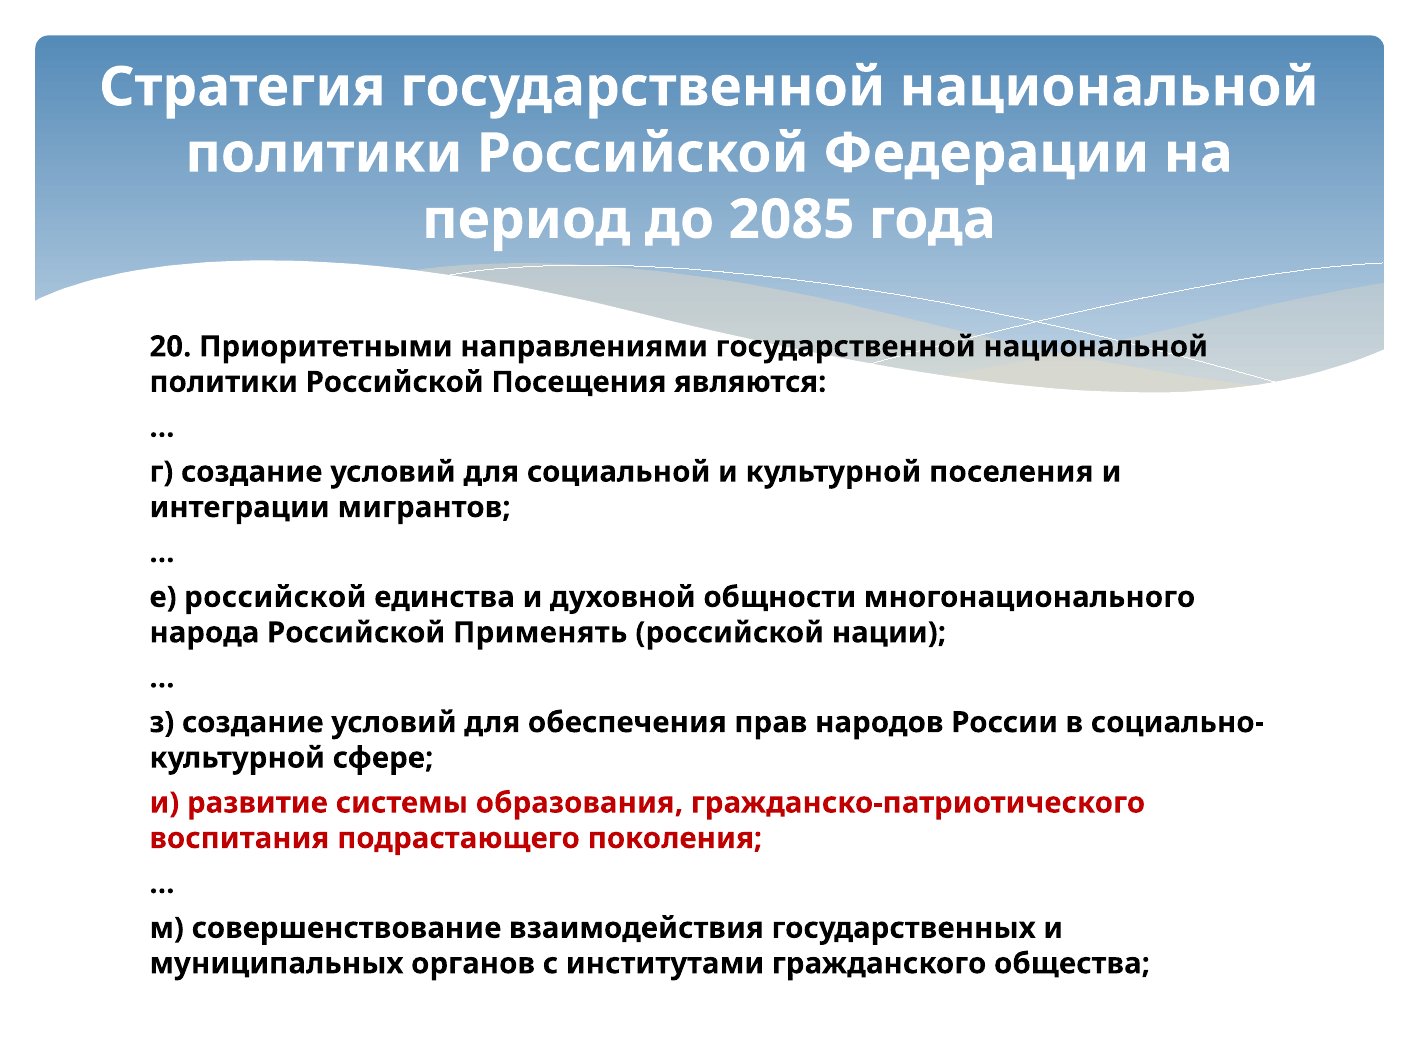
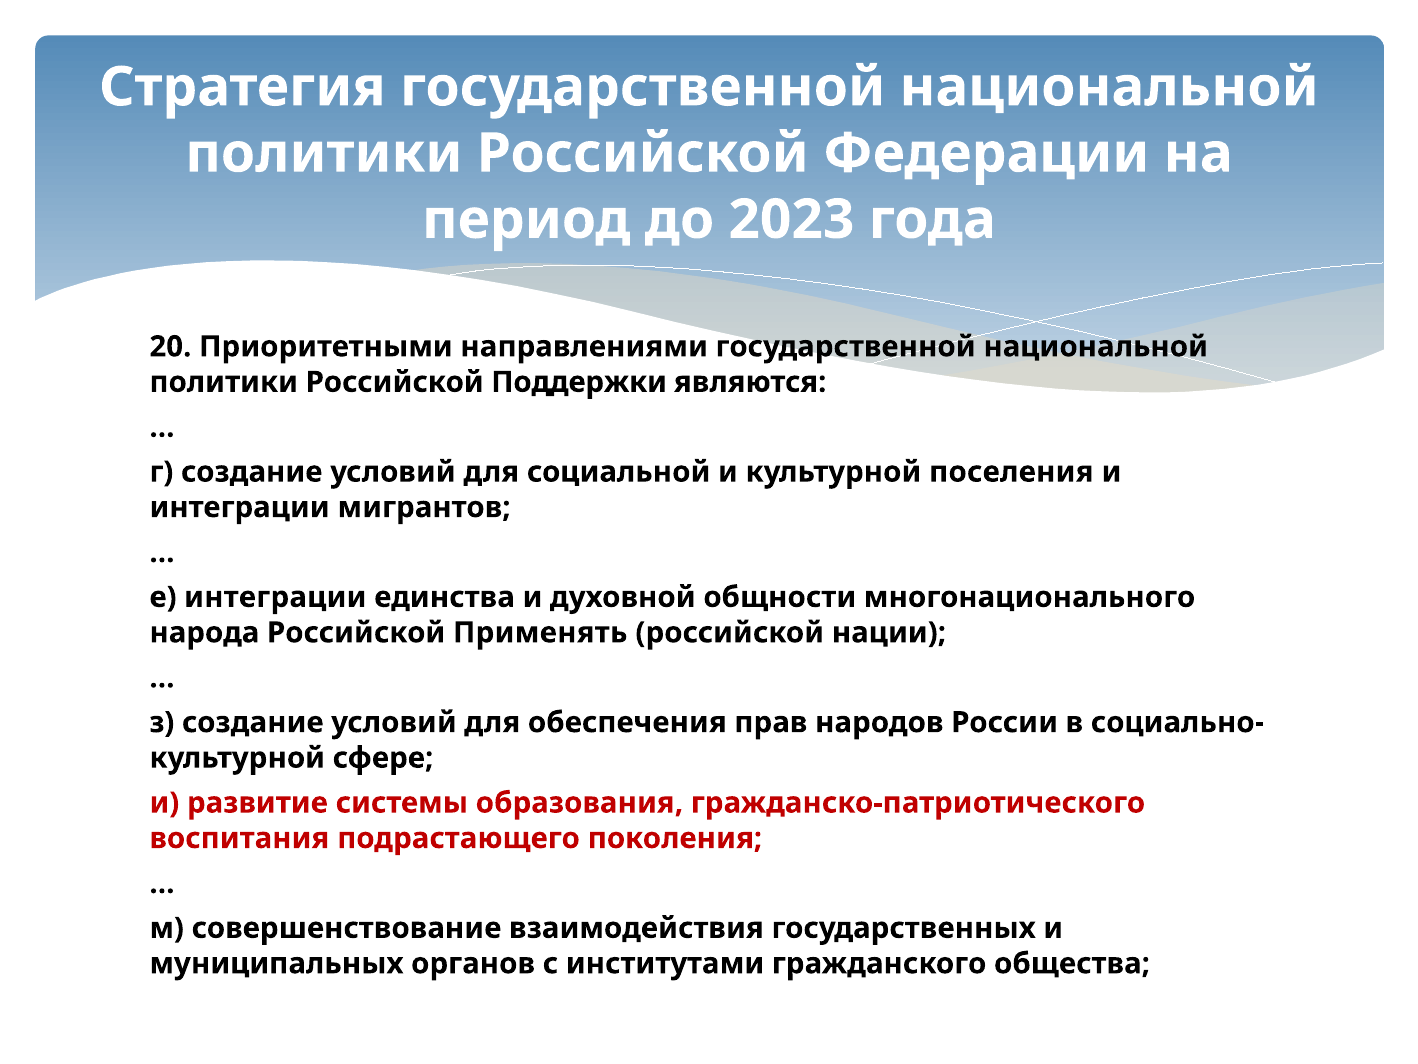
2085: 2085 -> 2023 (791, 220)
Посещения: Посещения -> Поддержки (579, 382)
е российской: российской -> интеграции (275, 597)
